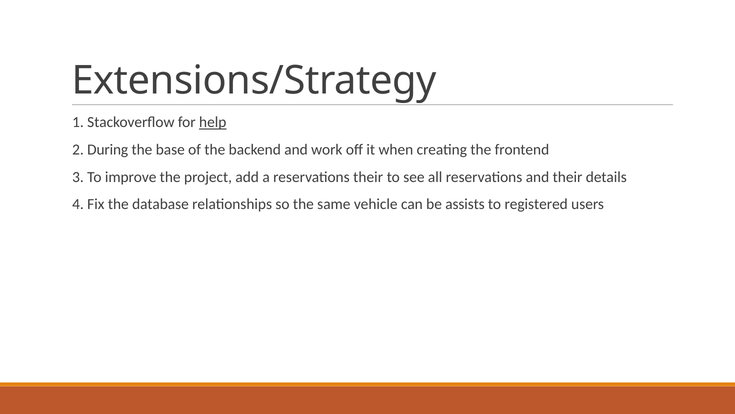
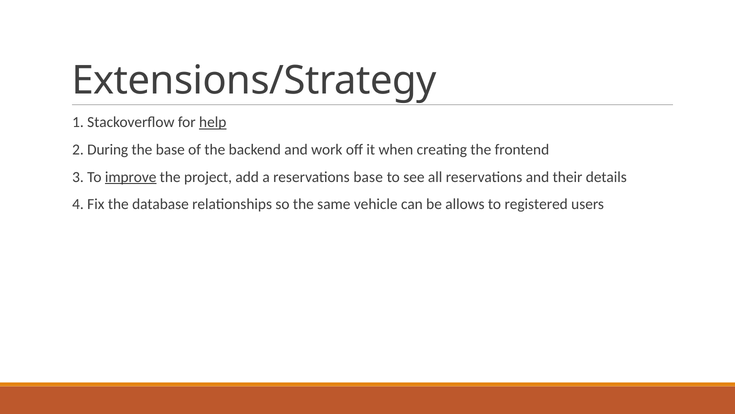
improve underline: none -> present (131, 177)
reservations their: their -> base (368, 177)
assists: assists -> allows (465, 204)
